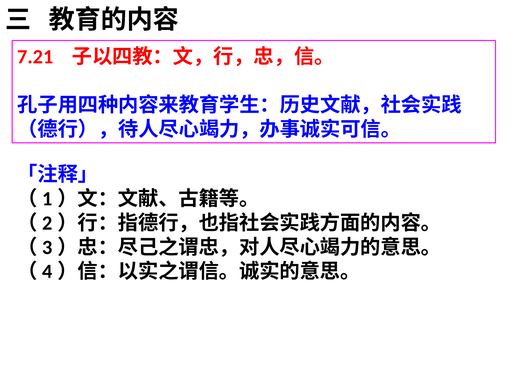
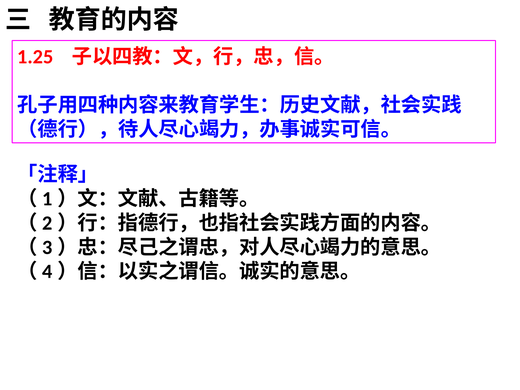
7.21: 7.21 -> 1.25 (35, 57)
